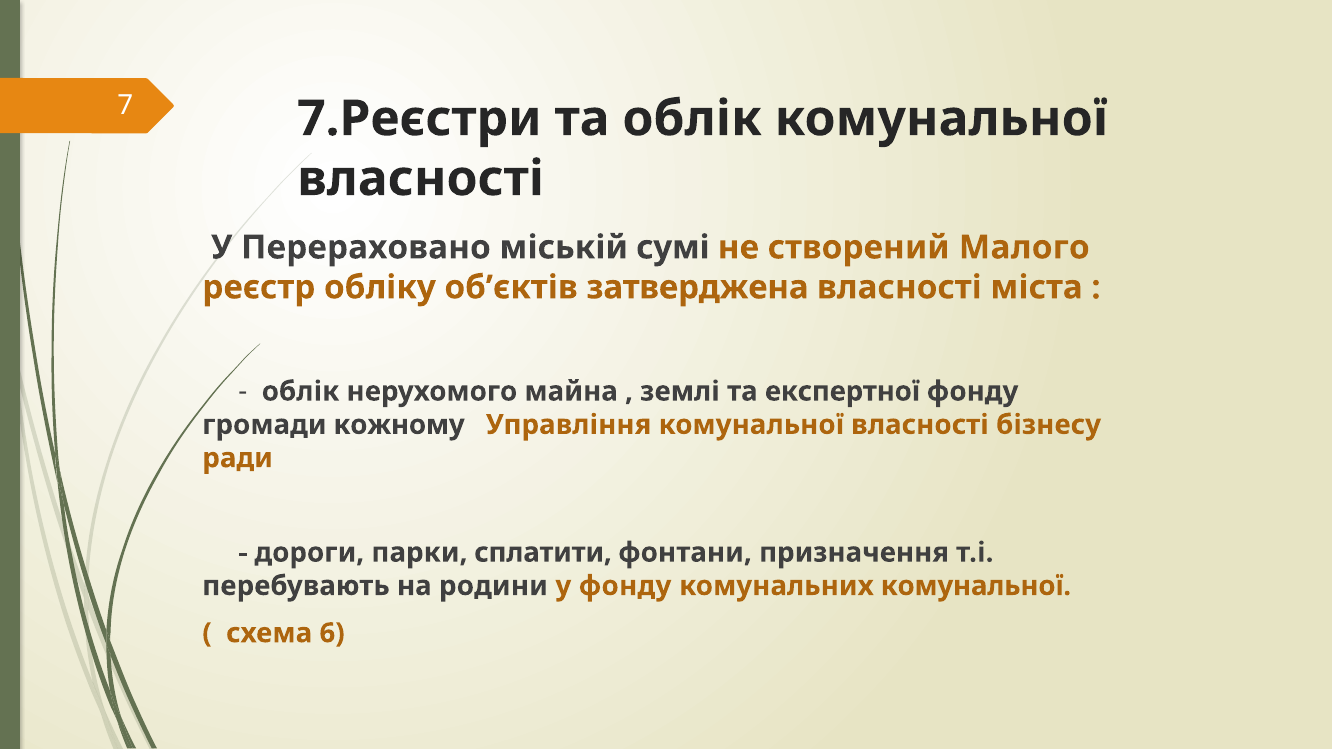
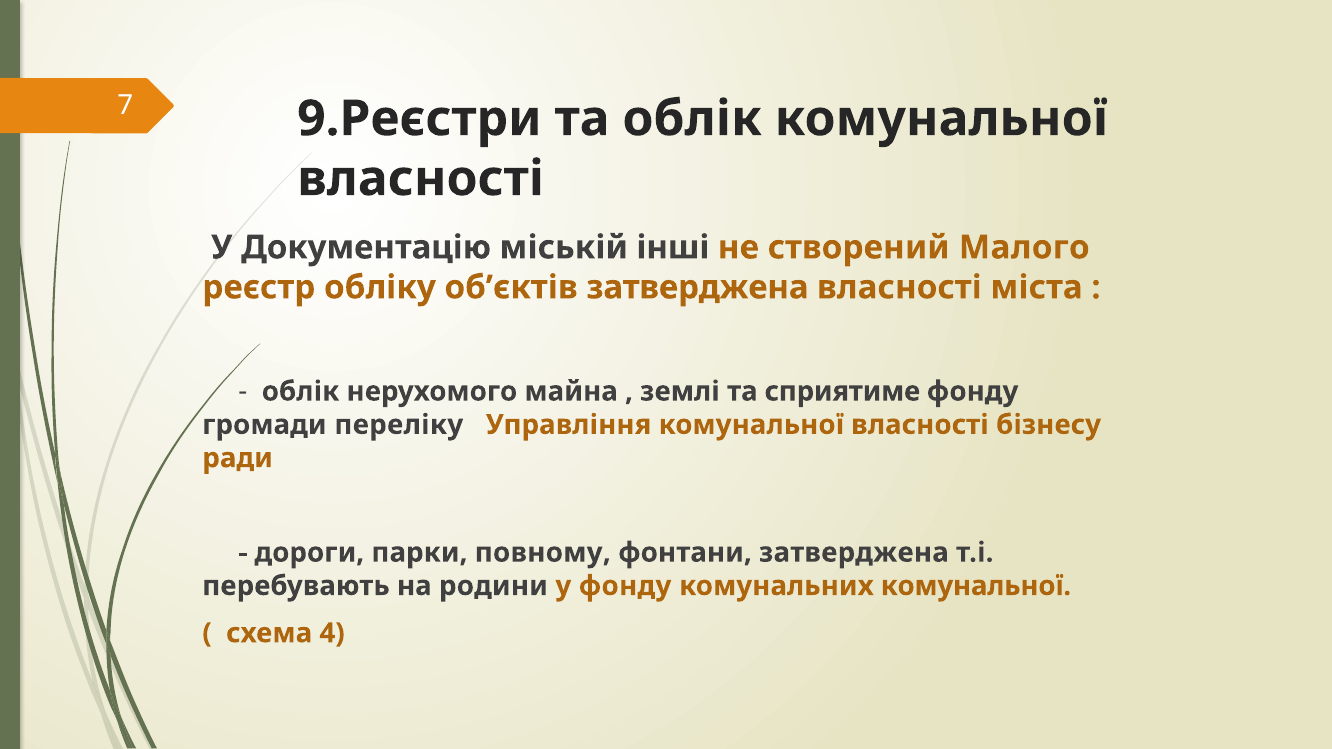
7.Реєстри: 7.Реєстри -> 9.Реєстри (419, 119)
Перераховано: Перераховано -> Документацію (366, 248)
сумі: сумі -> інші (673, 248)
експертної: експертної -> сприятиме (842, 392)
кожному: кожному -> переліку (399, 425)
сплатити: сплатити -> повному (543, 553)
фонтани призначення: призначення -> затверджена (854, 553)
6: 6 -> 4 (332, 633)
